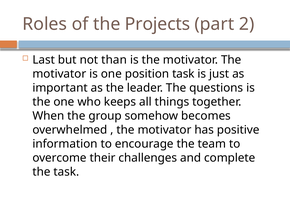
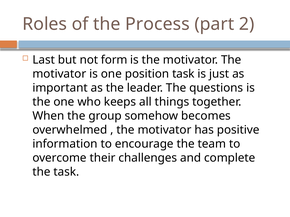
Projects: Projects -> Process (157, 24)
than: than -> form (114, 60)
